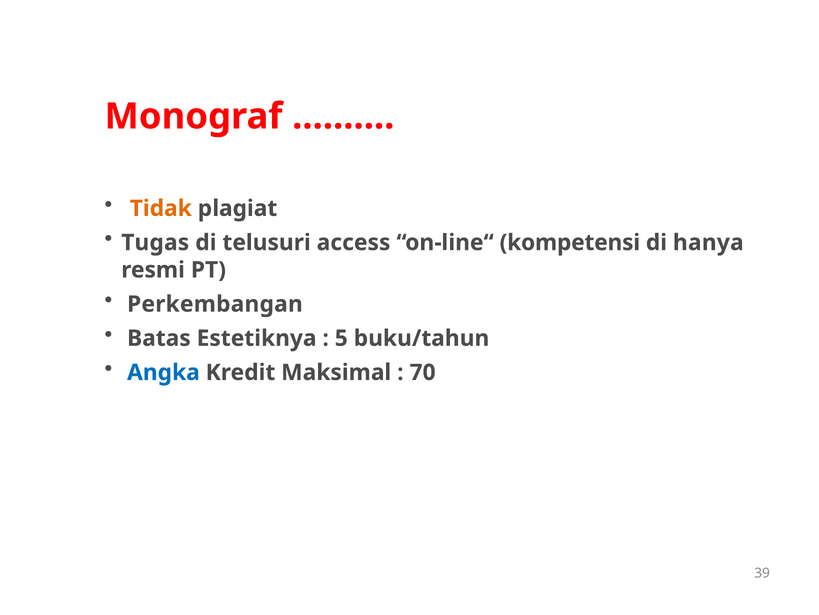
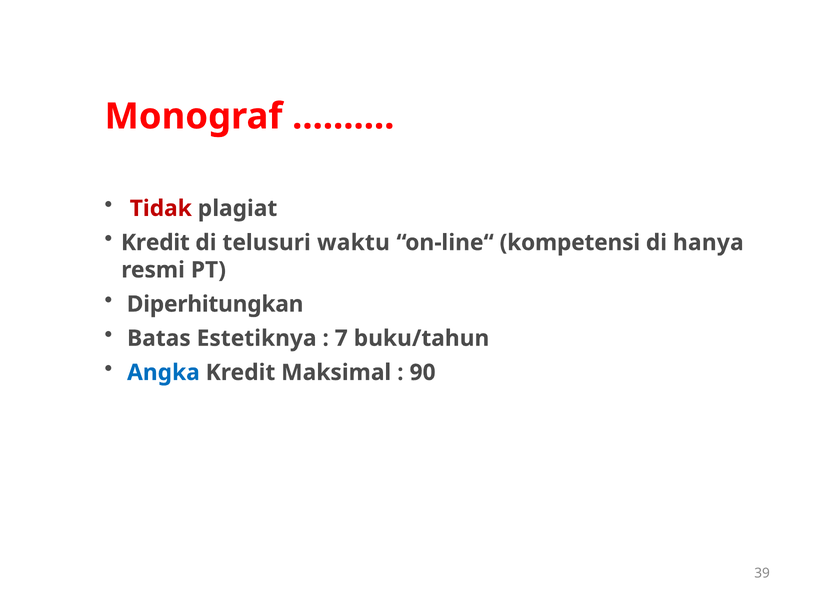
Tidak colour: orange -> red (161, 208)
Tugas: Tugas -> Kredit (155, 242)
access: access -> waktu (353, 242)
Perkembangan: Perkembangan -> Diperhitungkan (215, 304)
5: 5 -> 7 (341, 338)
70: 70 -> 90 (423, 372)
